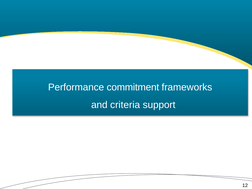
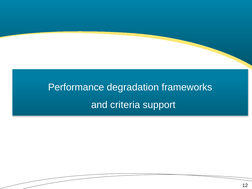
commitment: commitment -> degradation (133, 87)
